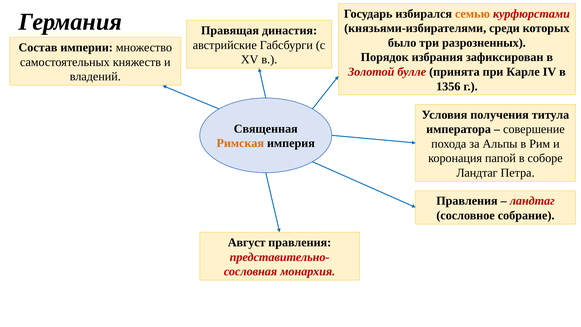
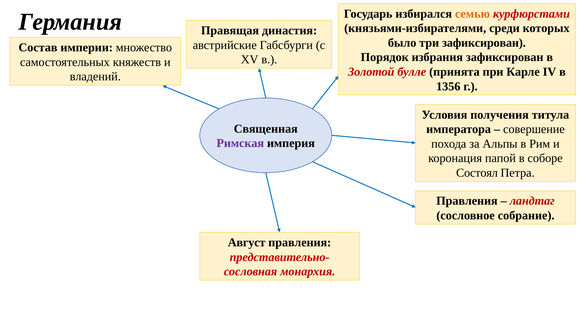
три разрозненных: разрозненных -> зафиксирован (484, 43)
Римская colour: orange -> purple (240, 143)
Ландтаг: Ландтаг -> Состоял (477, 173)
